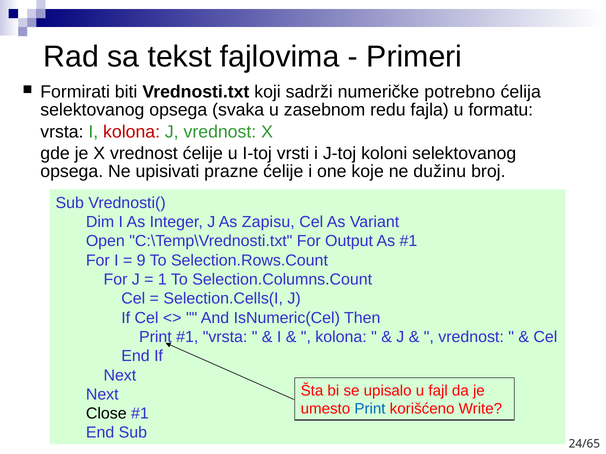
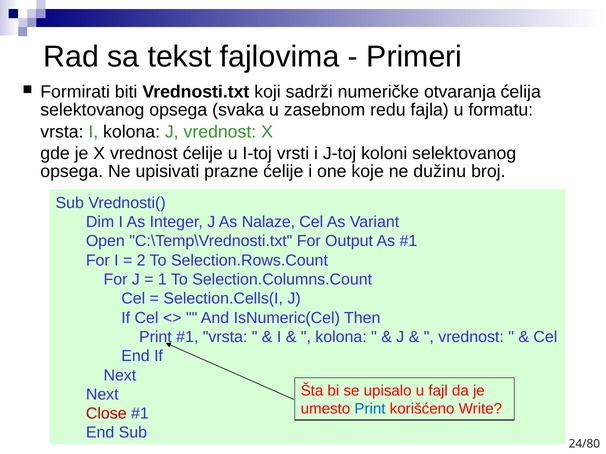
potrebno: potrebno -> otvaranja (460, 92)
kolona colour: red -> black (132, 132)
Zapisu: Zapisu -> Nalaze (268, 222)
9: 9 -> 2 (141, 261)
Close colour: black -> red (106, 414)
24/65: 24/65 -> 24/80 (584, 444)
